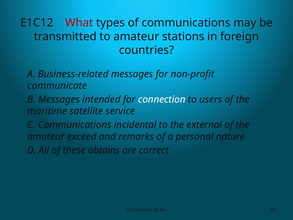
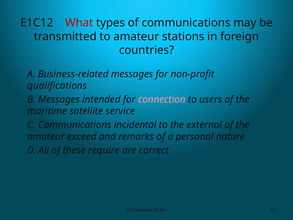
communicate: communicate -> qualifications (57, 86)
connection colour: white -> pink (162, 99)
obtains: obtains -> require (104, 150)
